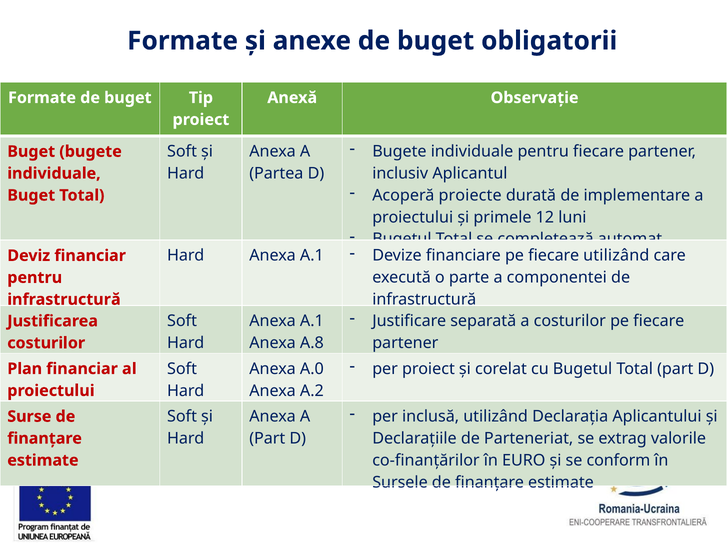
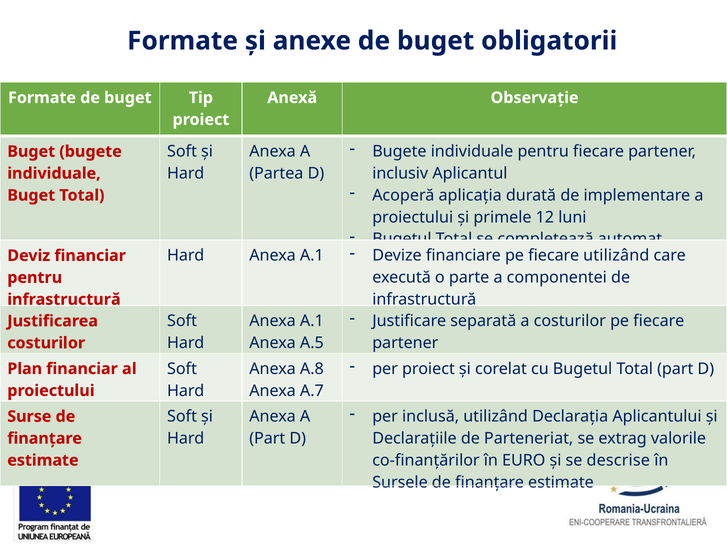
proiecte: proiecte -> aplicația (470, 195)
A.8: A.8 -> A.5 (312, 343)
A.0: A.0 -> A.8 (312, 369)
A.2: A.2 -> A.7 (312, 391)
conform: conform -> descrise (618, 461)
